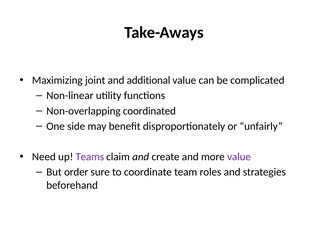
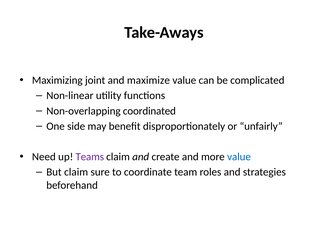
additional: additional -> maximize (148, 80)
value colour: purple -> blue (239, 157)
But order: order -> claim (76, 172)
